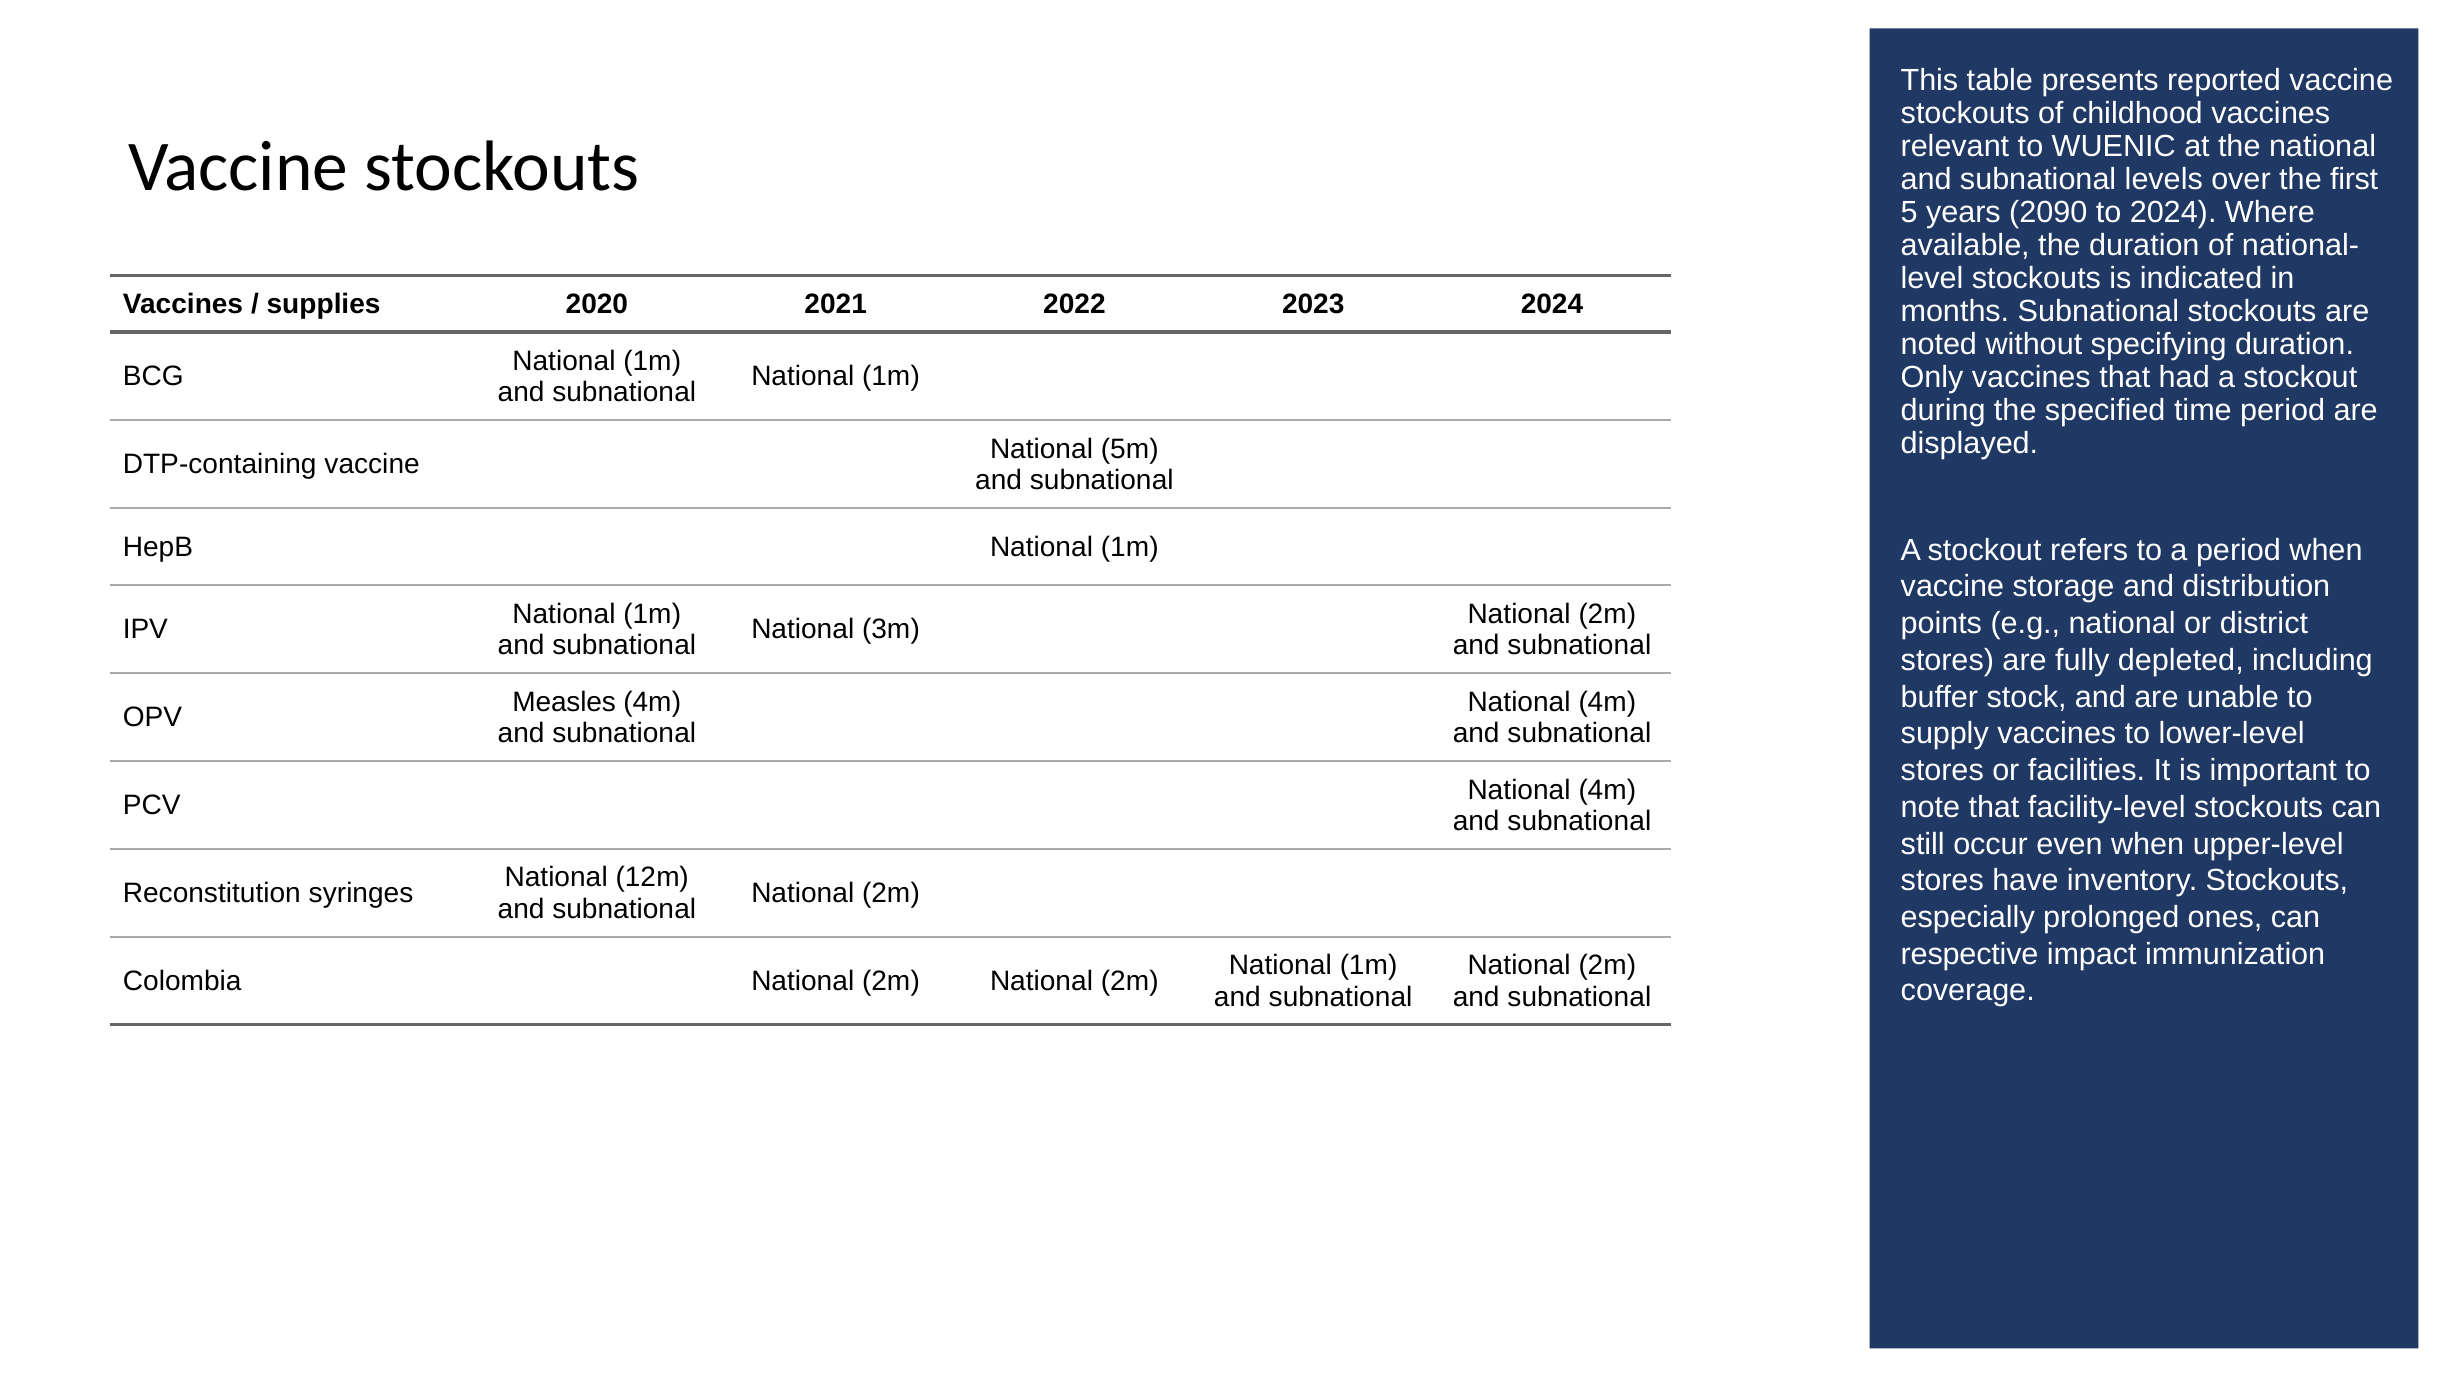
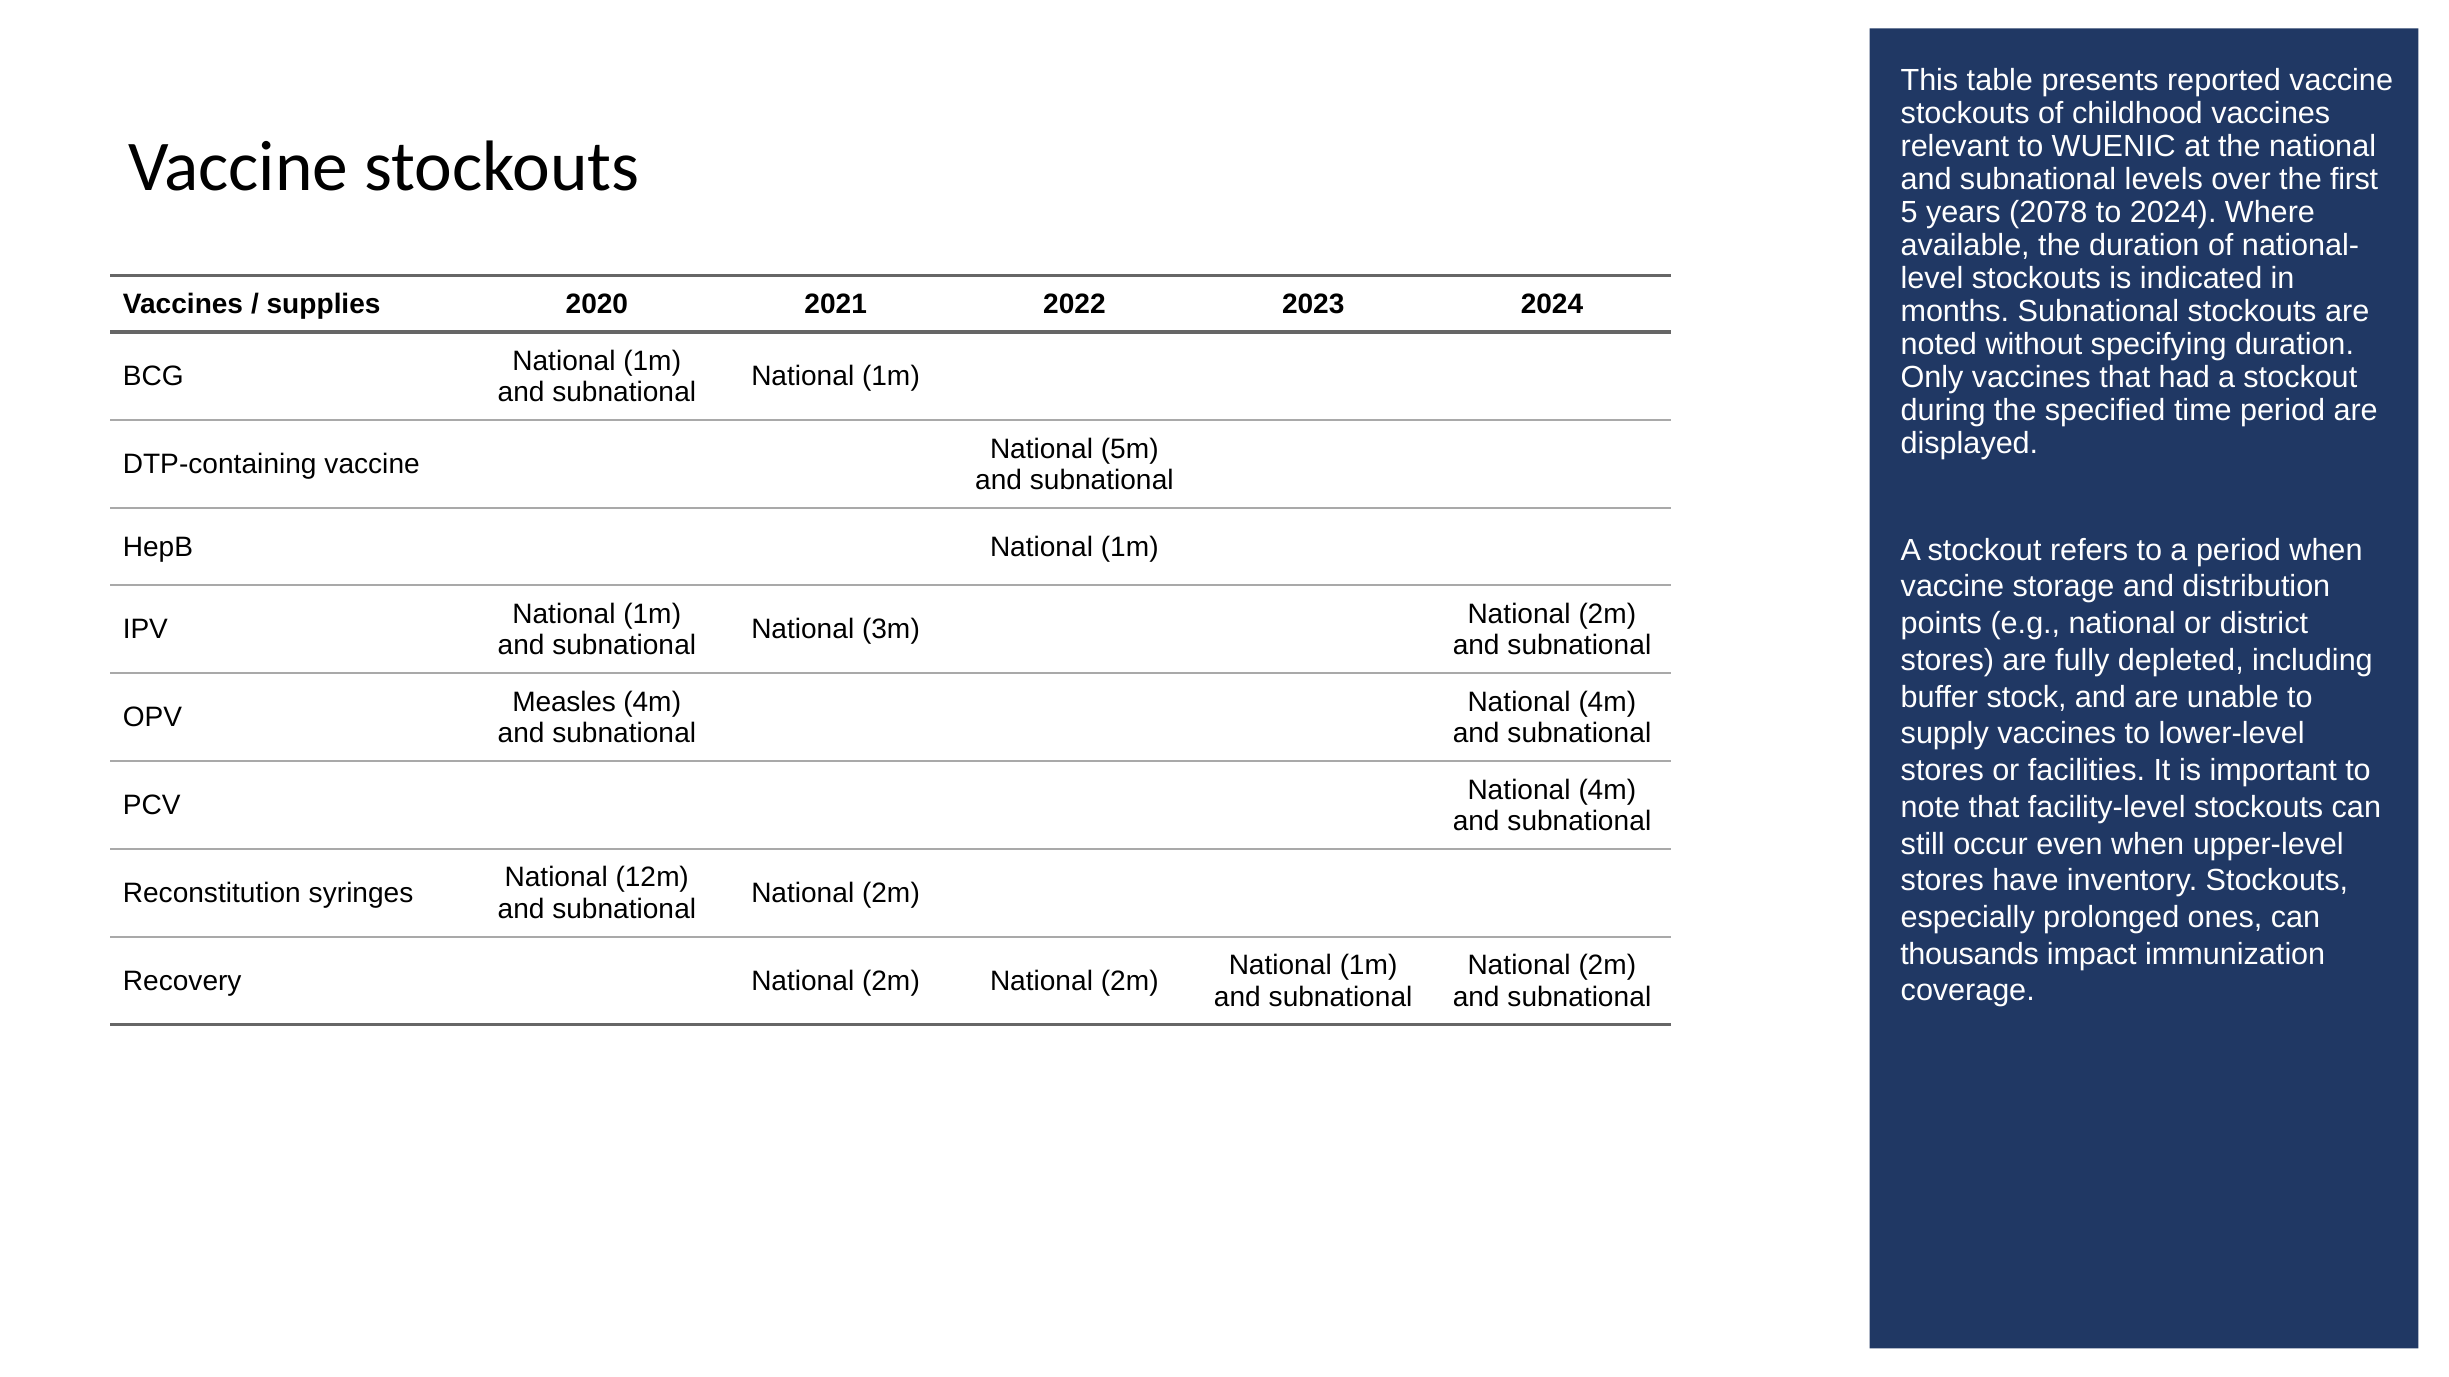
2090: 2090 -> 2078 (2048, 213)
respective: respective -> thousands (1970, 954)
Colombia: Colombia -> Recovery (182, 982)
